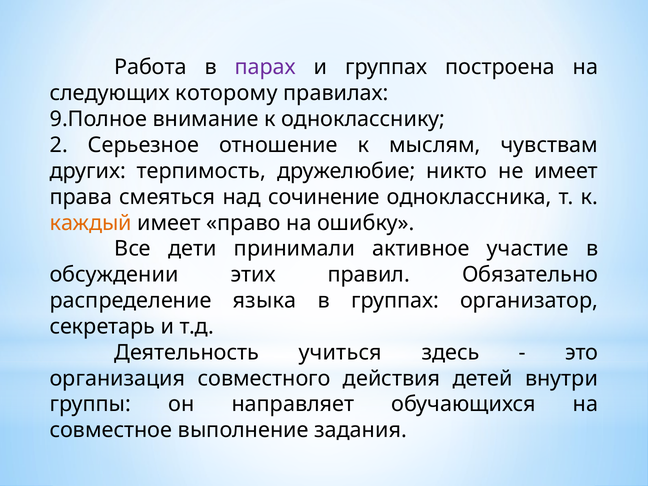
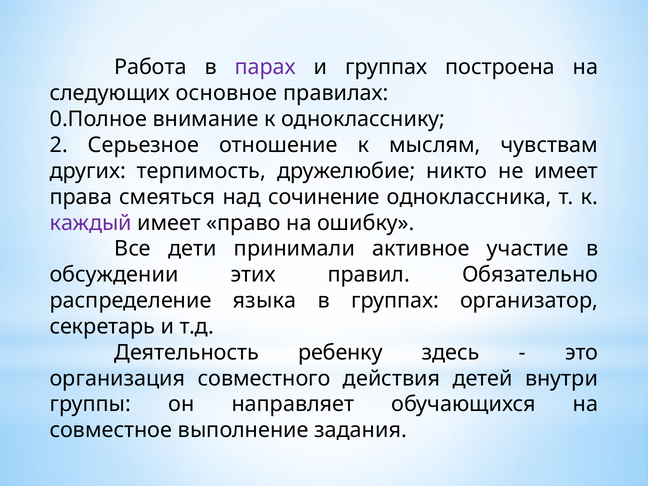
которому: которому -> основное (227, 93)
9.Полное: 9.Полное -> 0.Полное (98, 119)
каждый colour: orange -> purple (91, 223)
учиться: учиться -> ребенку (340, 352)
